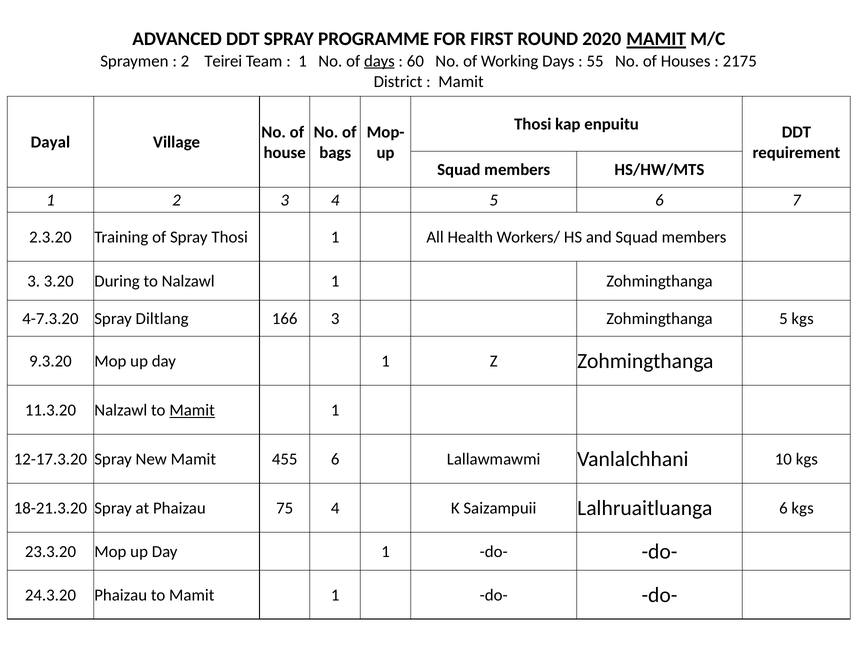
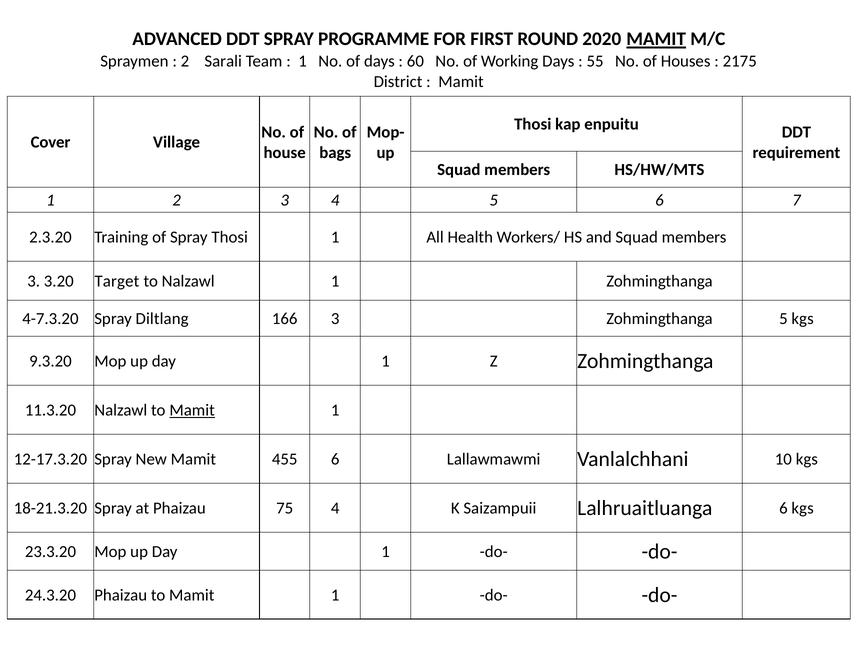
Teirei: Teirei -> Sarali (223, 61)
days underline: present -> none (379, 61)
Dayal: Dayal -> Cover (51, 142)
During: During -> Target (117, 281)
